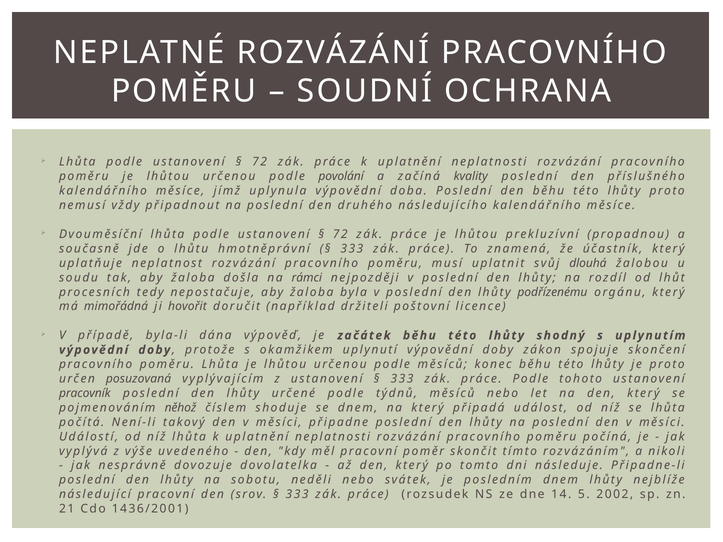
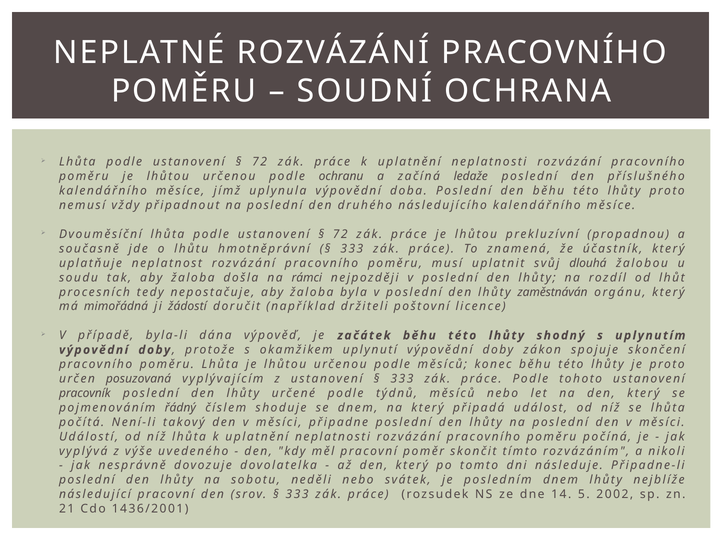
povolání: povolání -> ochranu (341, 177)
kvality: kvality -> ledaže (471, 177)
podřízenému: podřízenému -> zaměstnáván (552, 292)
hovořit: hovořit -> žádostí (187, 307)
něhož: něhož -> řádný (180, 408)
